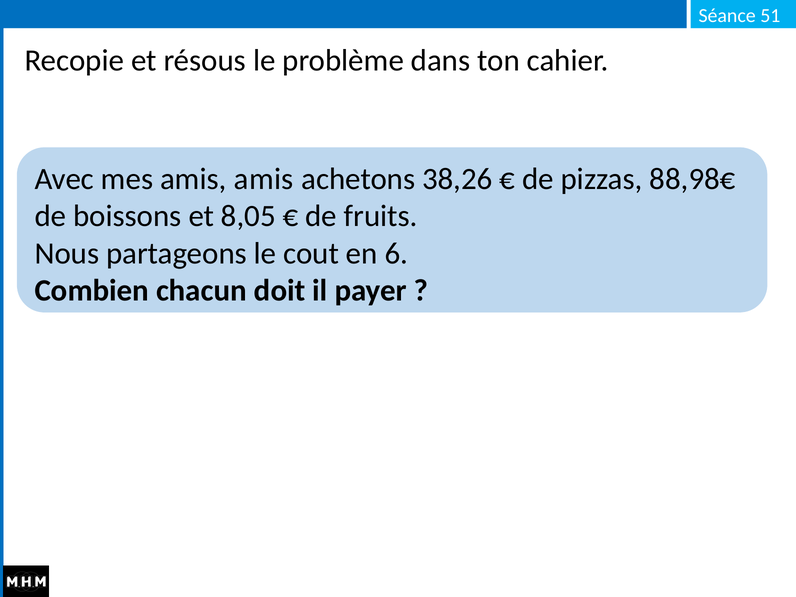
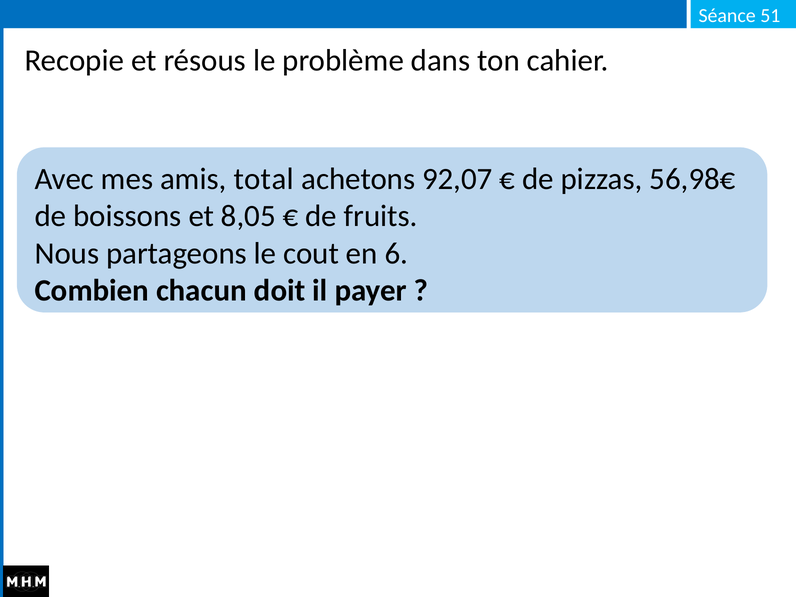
amis amis: amis -> total (264, 179)
38,26: 38,26 -> 92,07 (457, 179)
88,98€: 88,98€ -> 56,98€ (692, 179)
